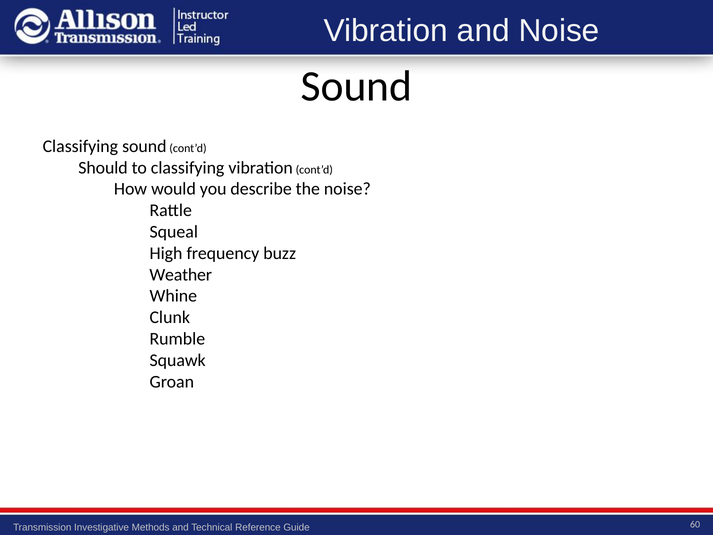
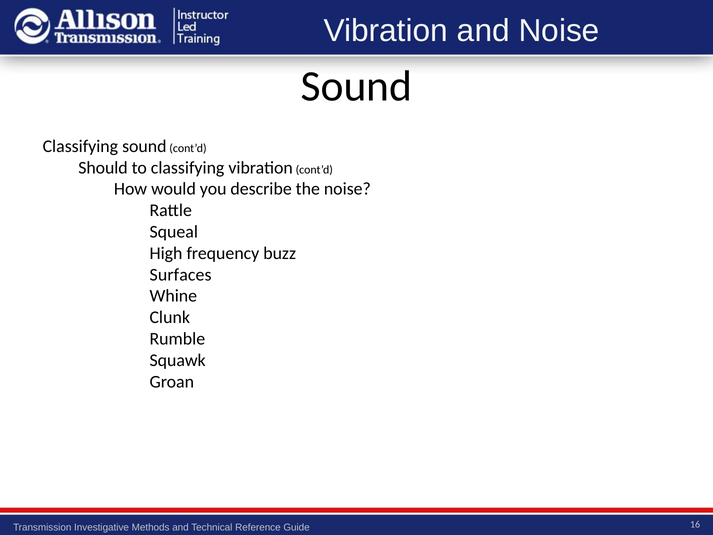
Weather: Weather -> Surfaces (181, 275)
60: 60 -> 16 (695, 524)
